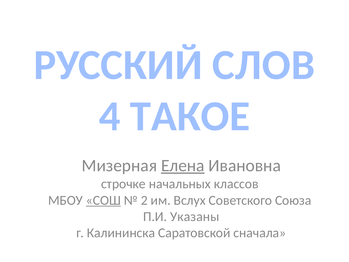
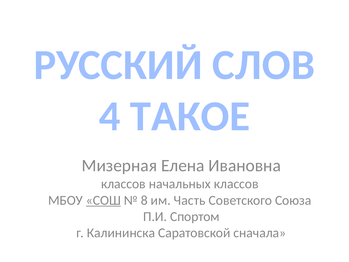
Елена underline: present -> none (183, 165)
строчке: строчке -> классов (123, 184)
2: 2 -> 8 (144, 200)
Вслух: Вслух -> Часть (190, 200)
Указаны: Указаны -> Спортом (195, 216)
